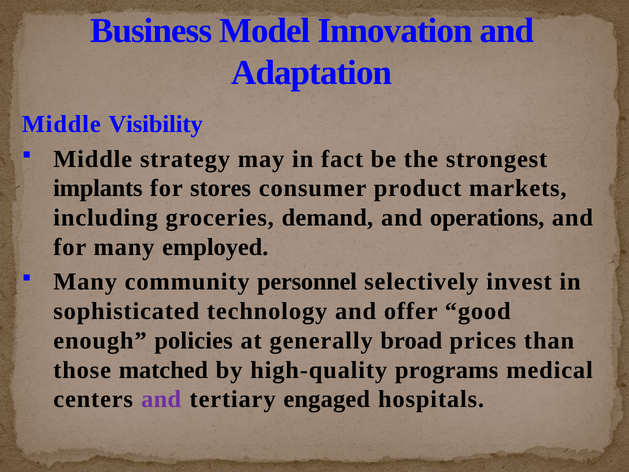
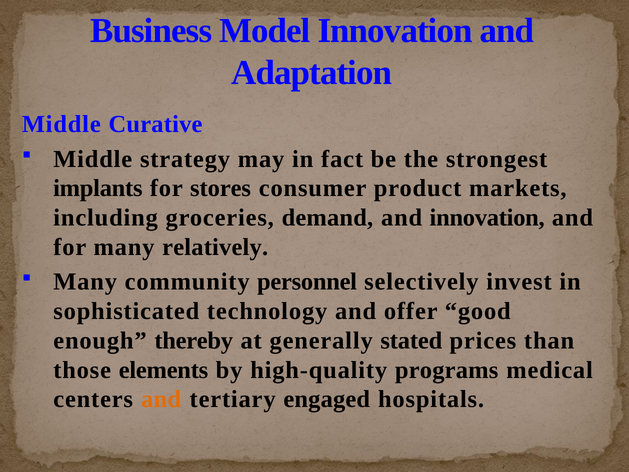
Visibility: Visibility -> Curative (156, 124)
and operations: operations -> innovation (487, 218)
employed: employed -> relatively (215, 247)
policies: policies -> thereby (194, 340)
broad: broad -> stated (411, 340)
matched: matched -> elements (164, 370)
and colour: purple -> orange (161, 399)
